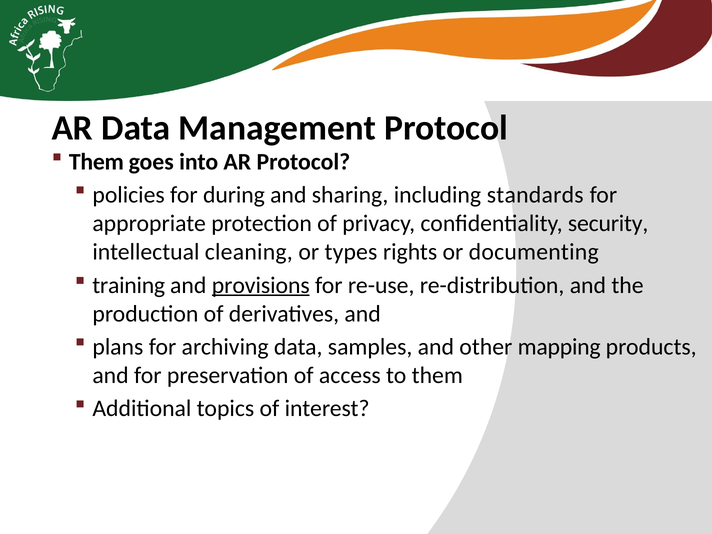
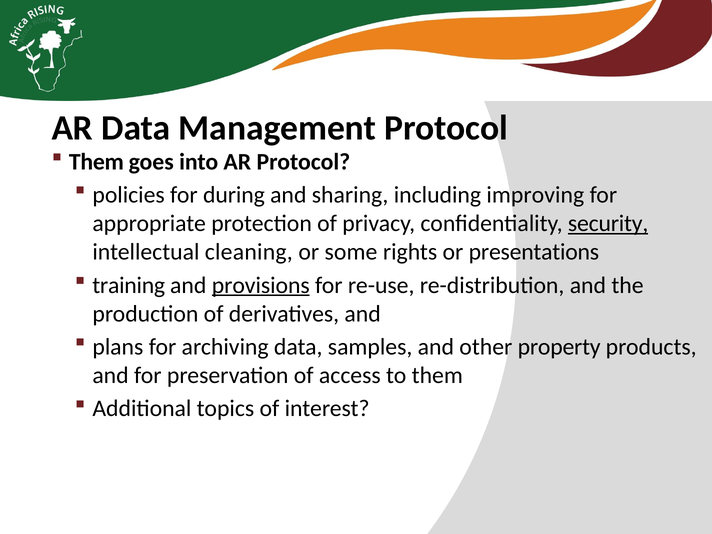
standards: standards -> improving (535, 195)
security underline: none -> present (608, 224)
types: types -> some (351, 252)
documenting: documenting -> presentations (534, 252)
mapping: mapping -> property (559, 347)
